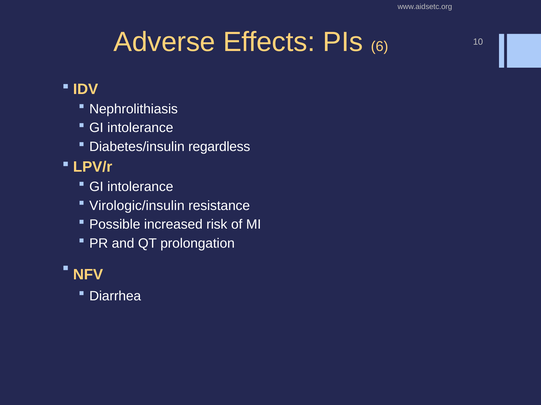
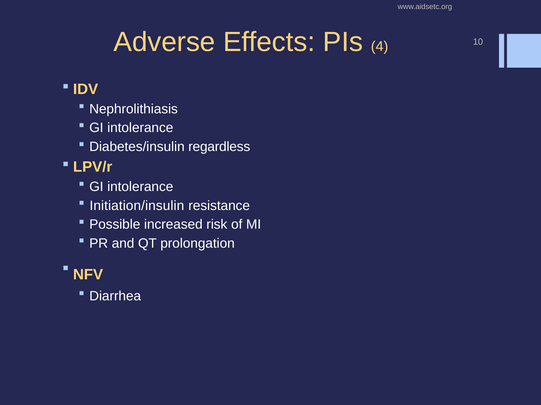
6: 6 -> 4 (380, 46)
Virologic/insulin: Virologic/insulin -> Initiation/insulin (137, 206)
